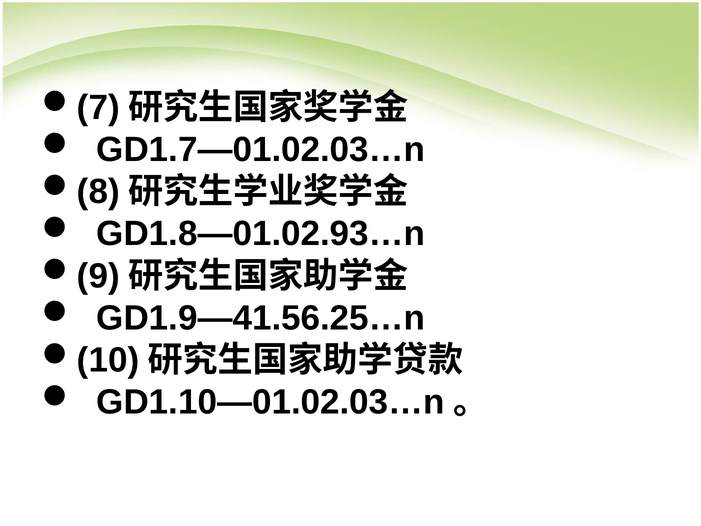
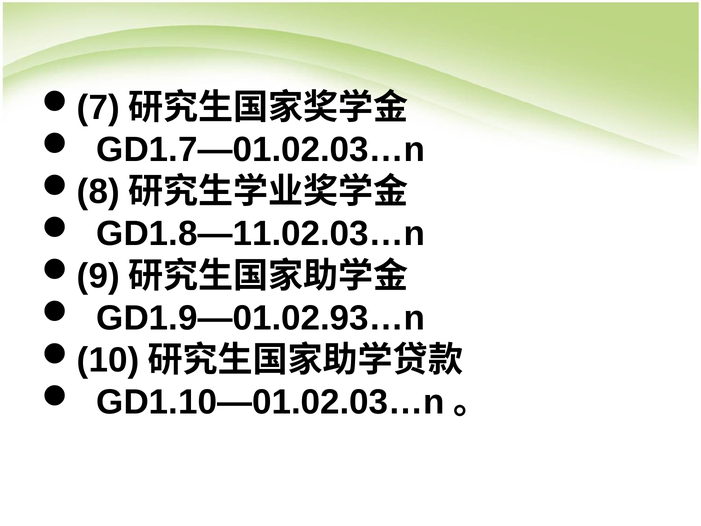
GD1.8—01.02.93…n: GD1.8—01.02.93…n -> GD1.8—11.02.03…n (261, 234)
GD1.9—41.56.25…n: GD1.9—41.56.25…n -> GD1.9—01.02.93…n (261, 318)
